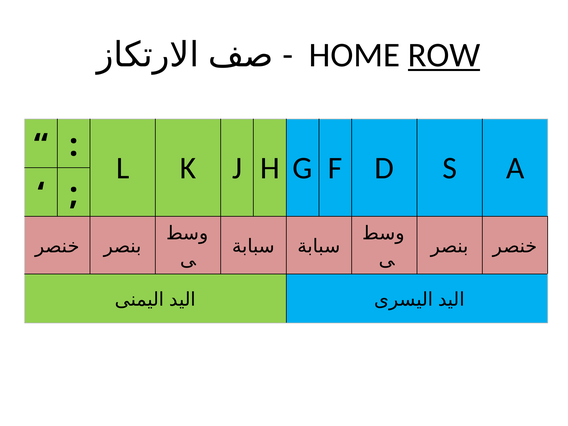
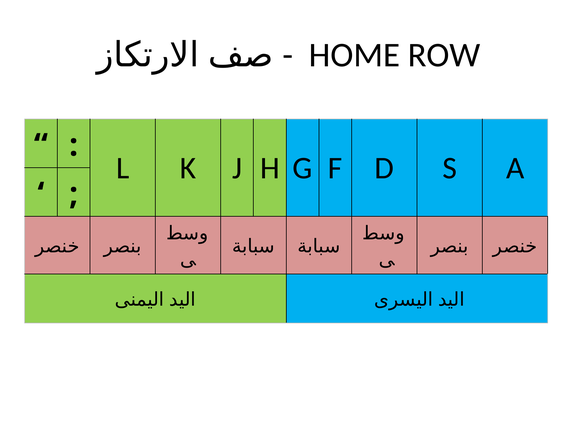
ROW underline: present -> none (444, 55)
